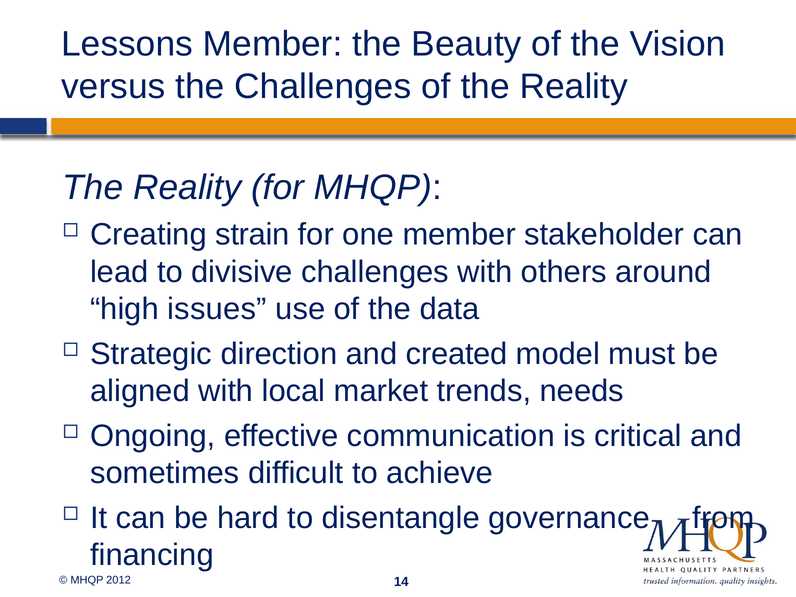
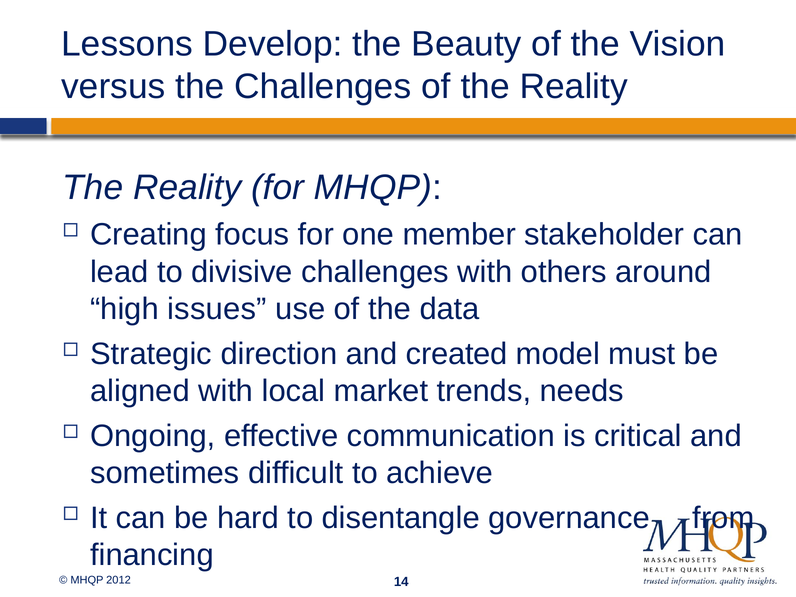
Lessons Member: Member -> Develop (273, 44)
strain: strain -> focus (252, 235)
